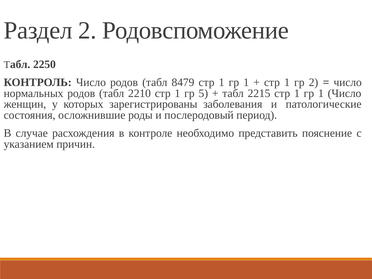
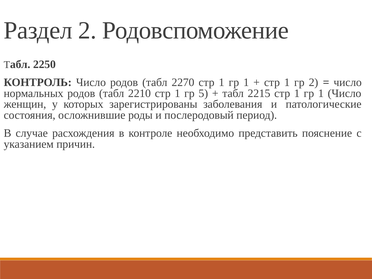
8479: 8479 -> 2270 (183, 82)
